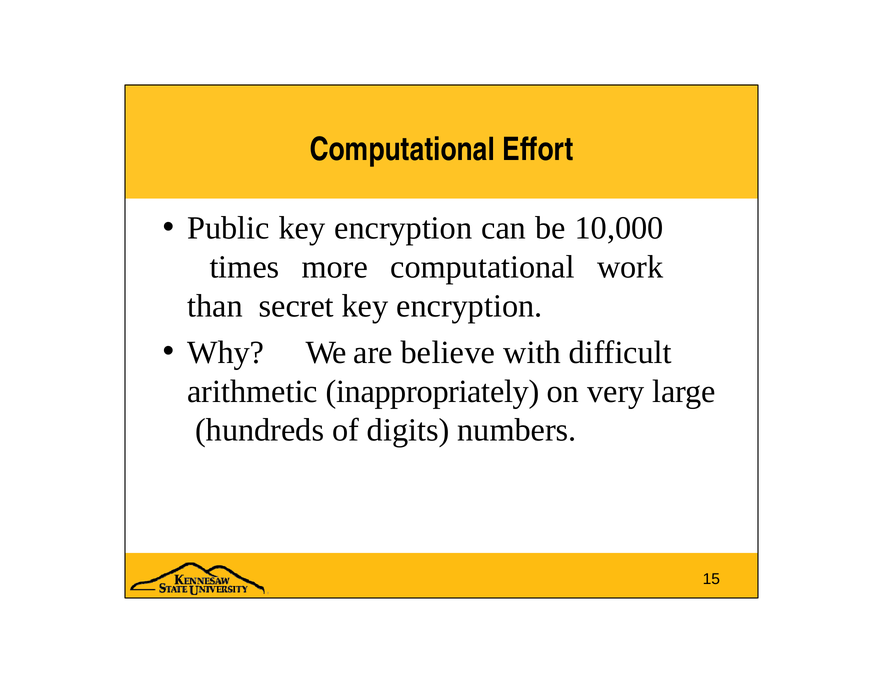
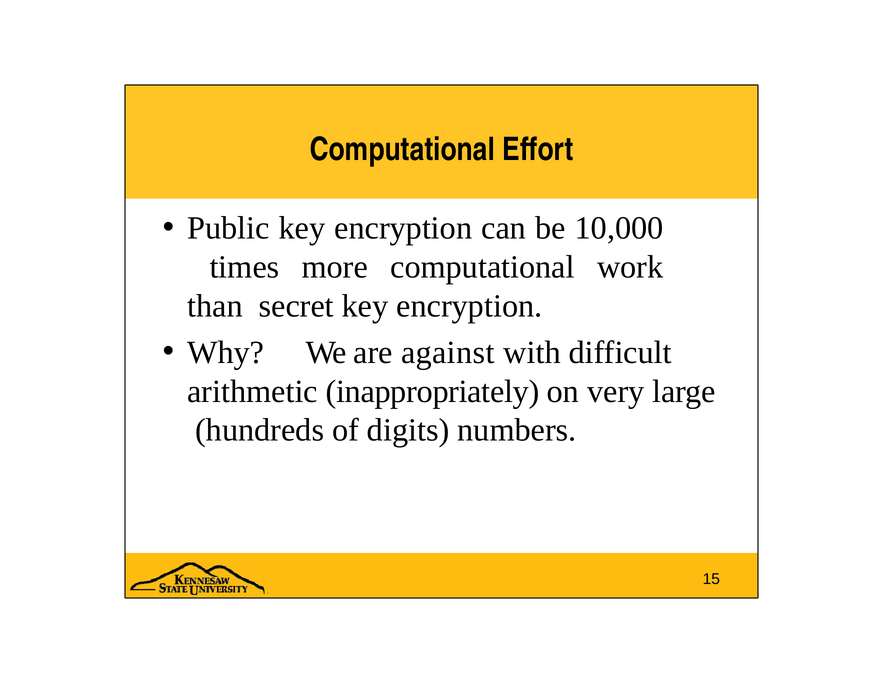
believe: believe -> against (448, 352)
